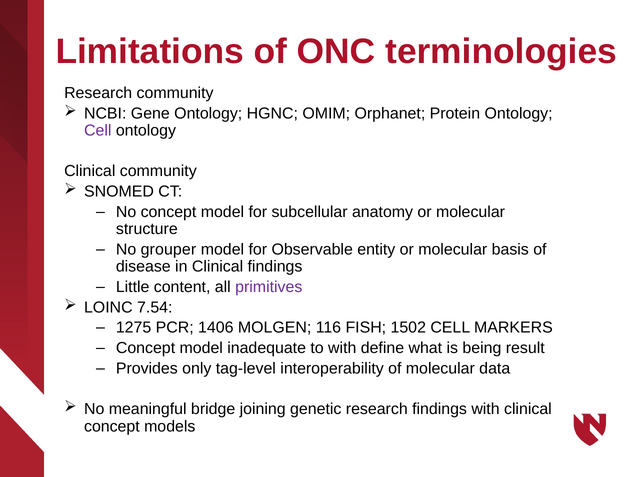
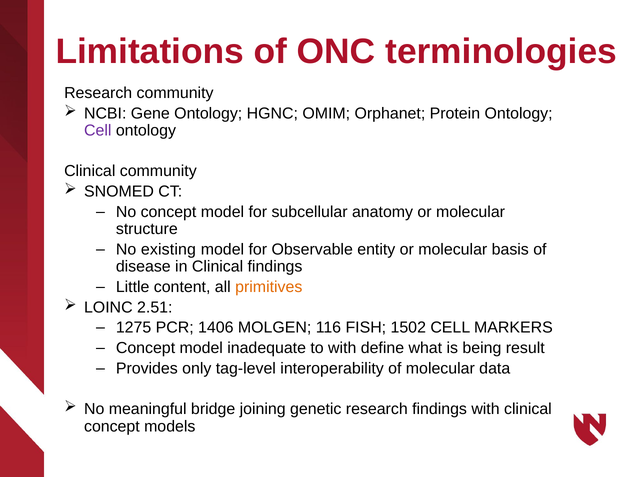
grouper: grouper -> existing (168, 250)
primitives colour: purple -> orange (269, 287)
7.54: 7.54 -> 2.51 (155, 308)
